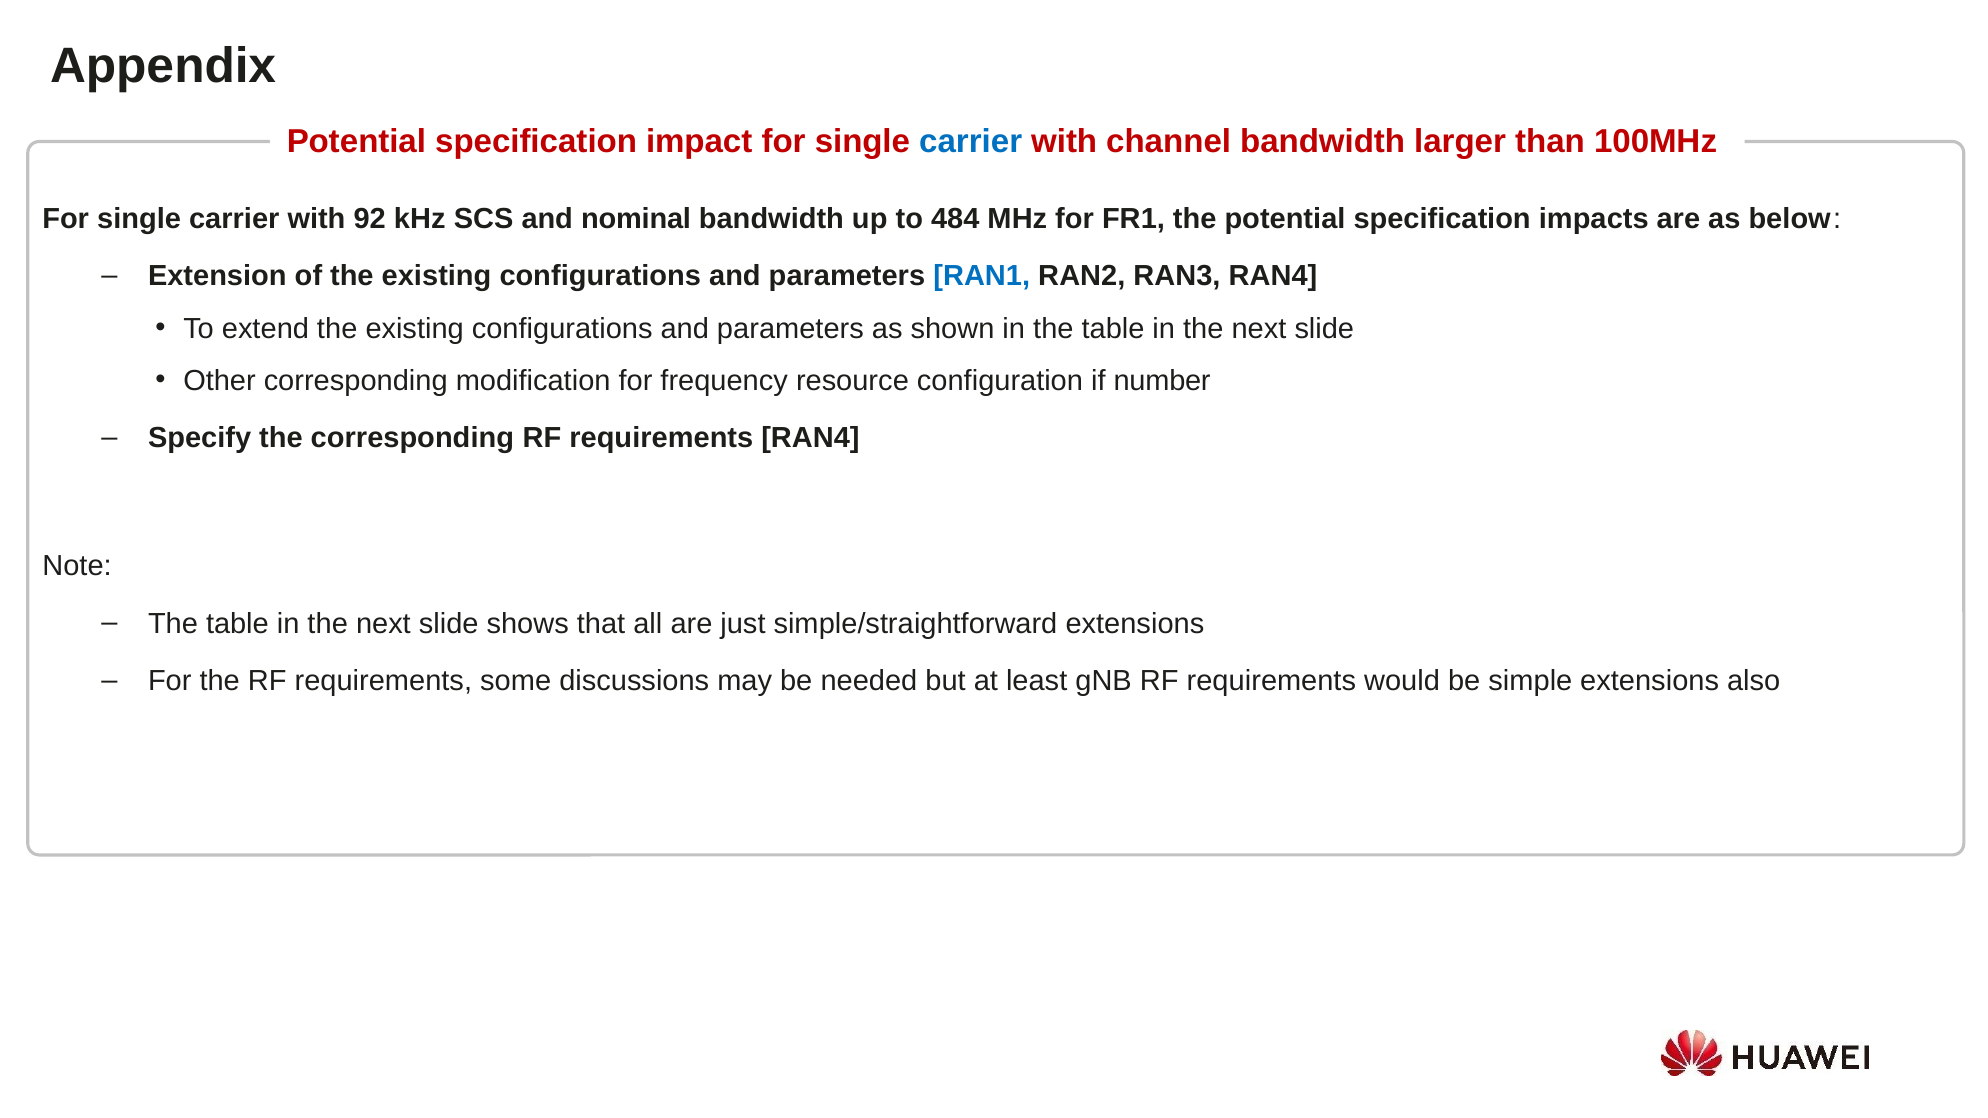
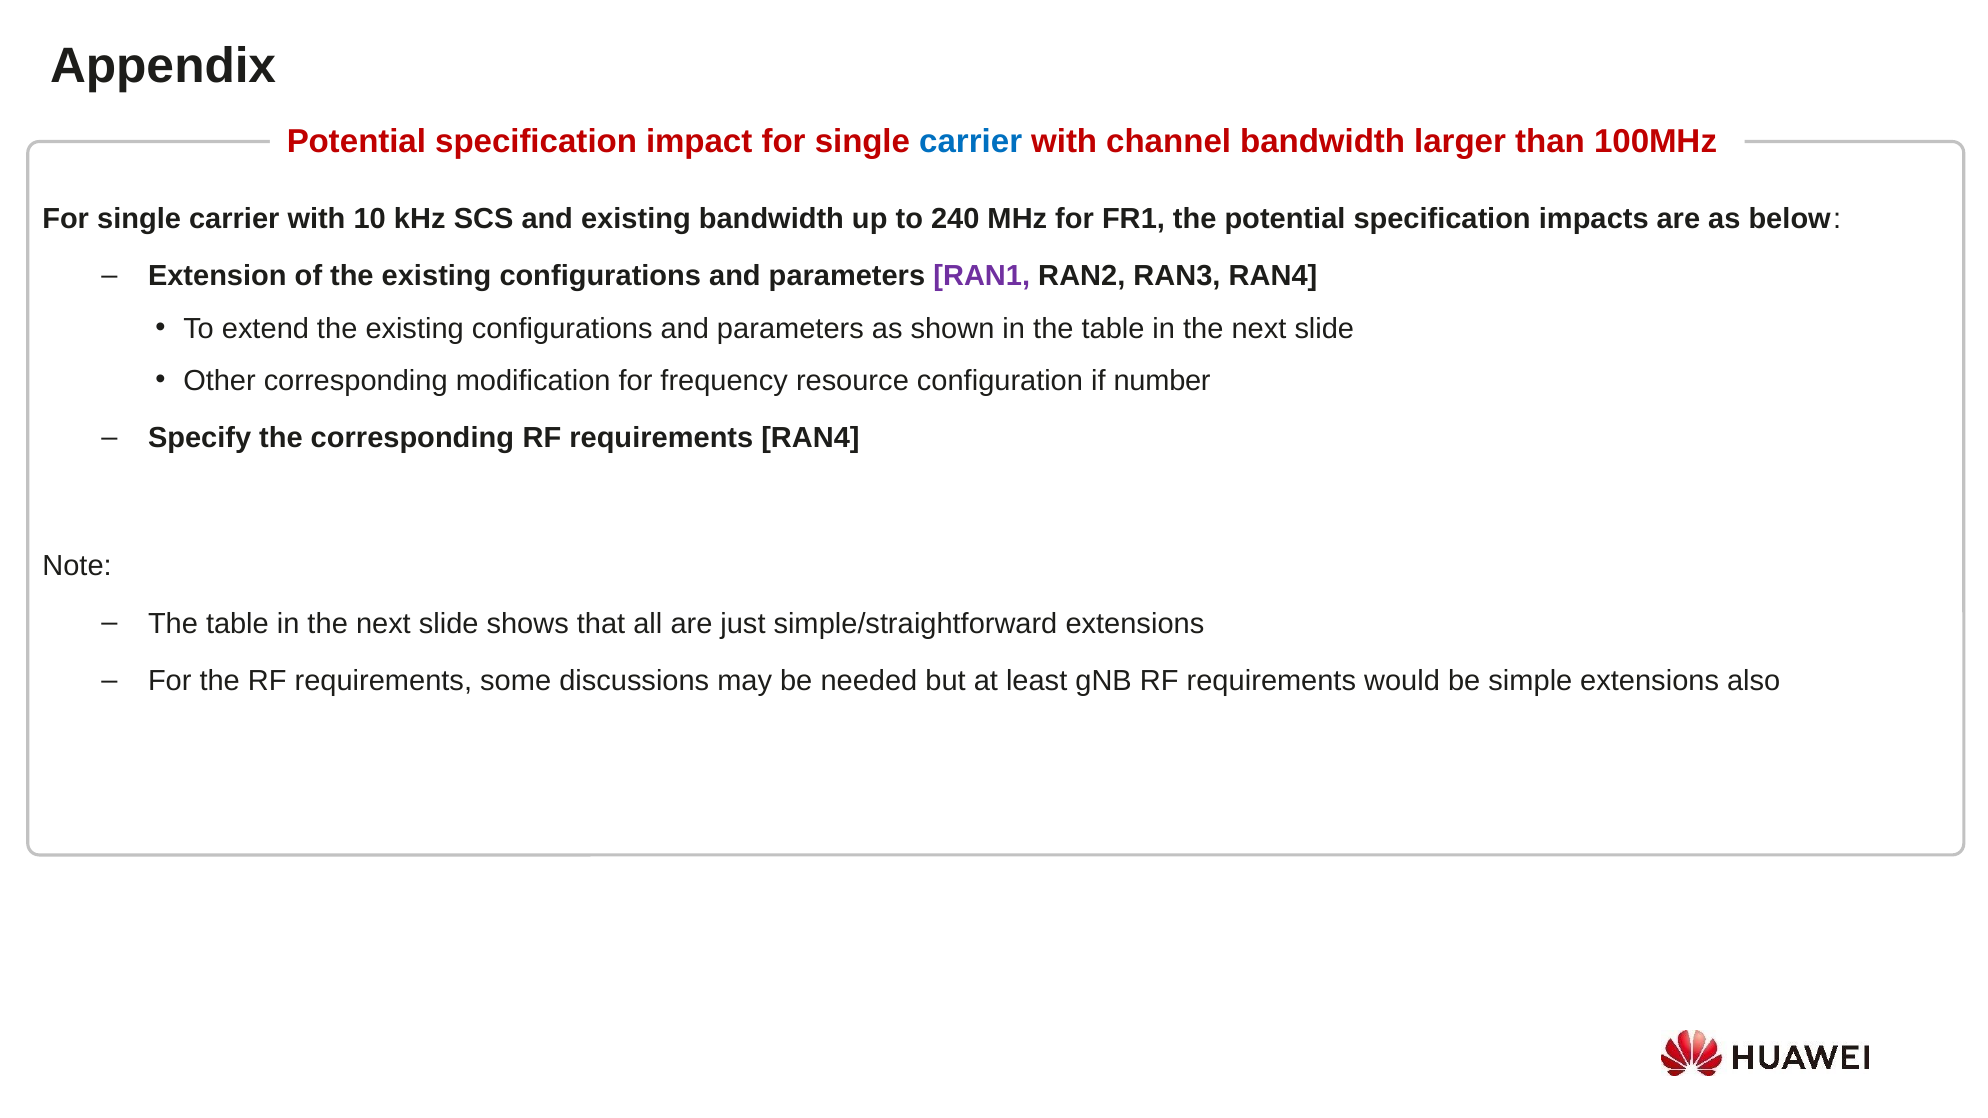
92: 92 -> 10 (370, 219)
and nominal: nominal -> existing (636, 219)
484: 484 -> 240 (955, 219)
RAN1 colour: blue -> purple (982, 276)
